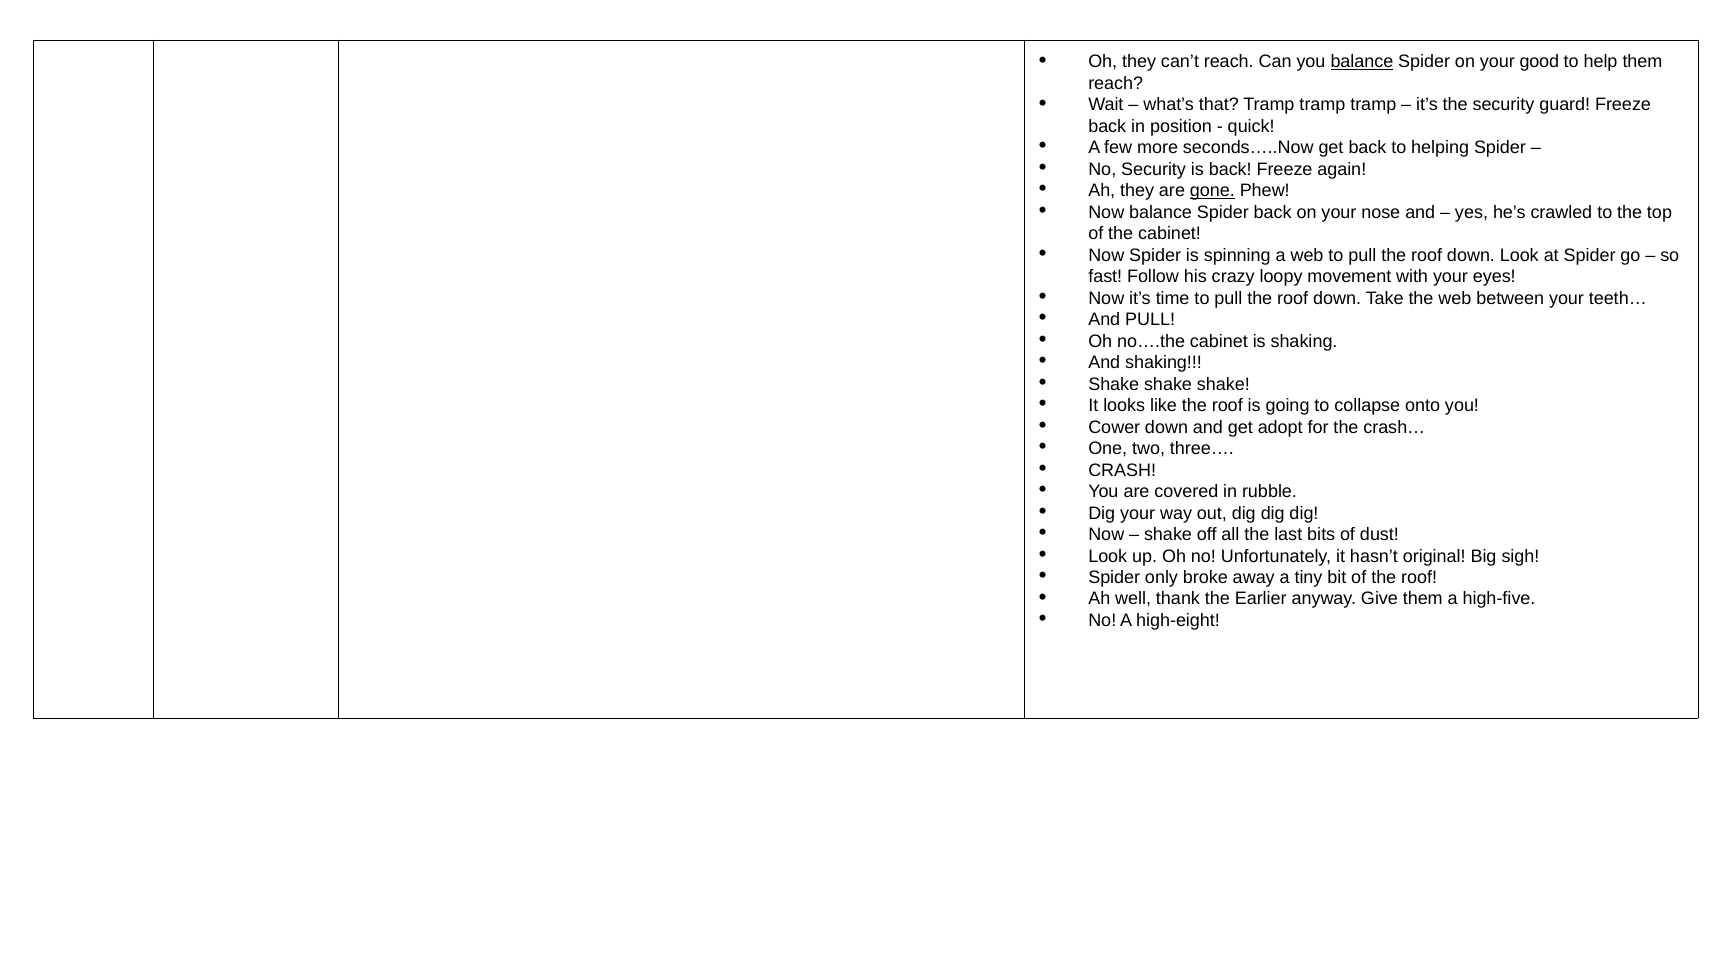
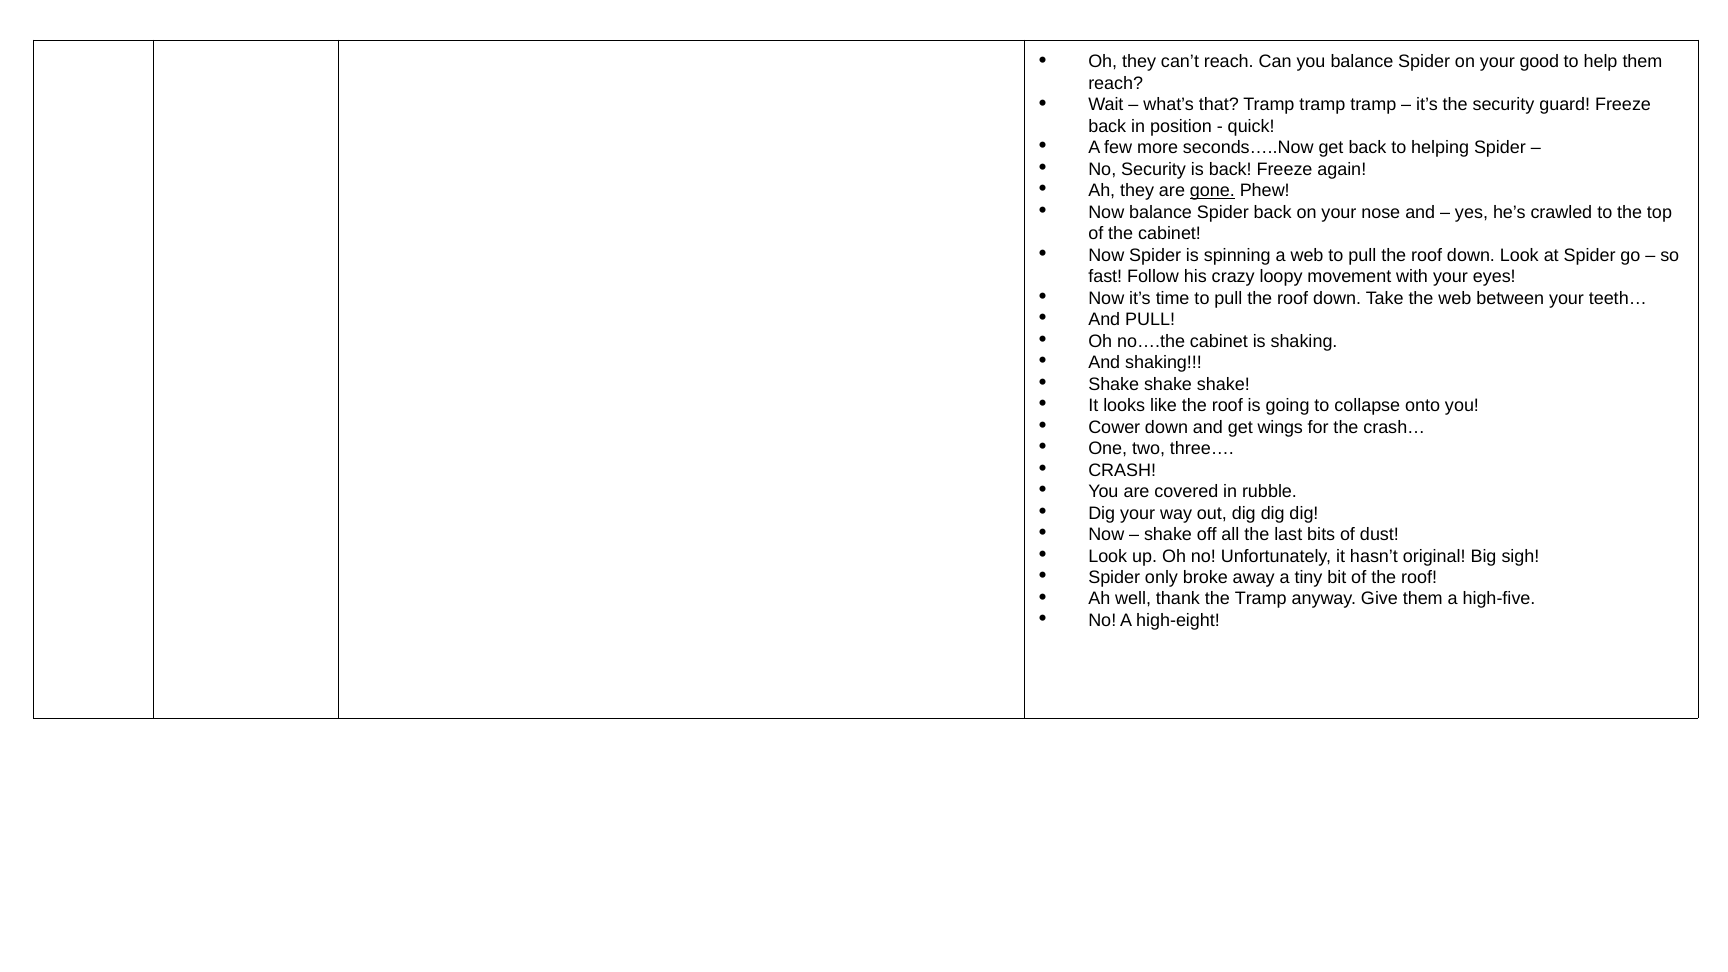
balance underline: present -> none (1362, 62)
adopt: adopt -> wings (1280, 427)
the Earlier: Earlier -> Tramp (1261, 599)
